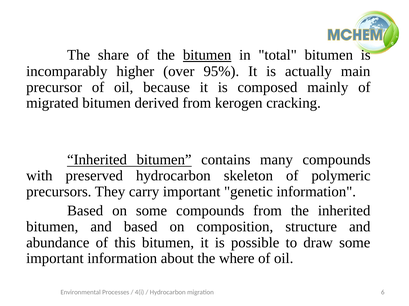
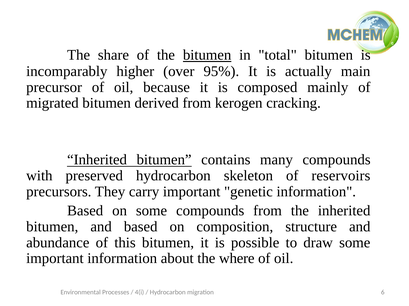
polymeric: polymeric -> reservoirs (341, 176)
